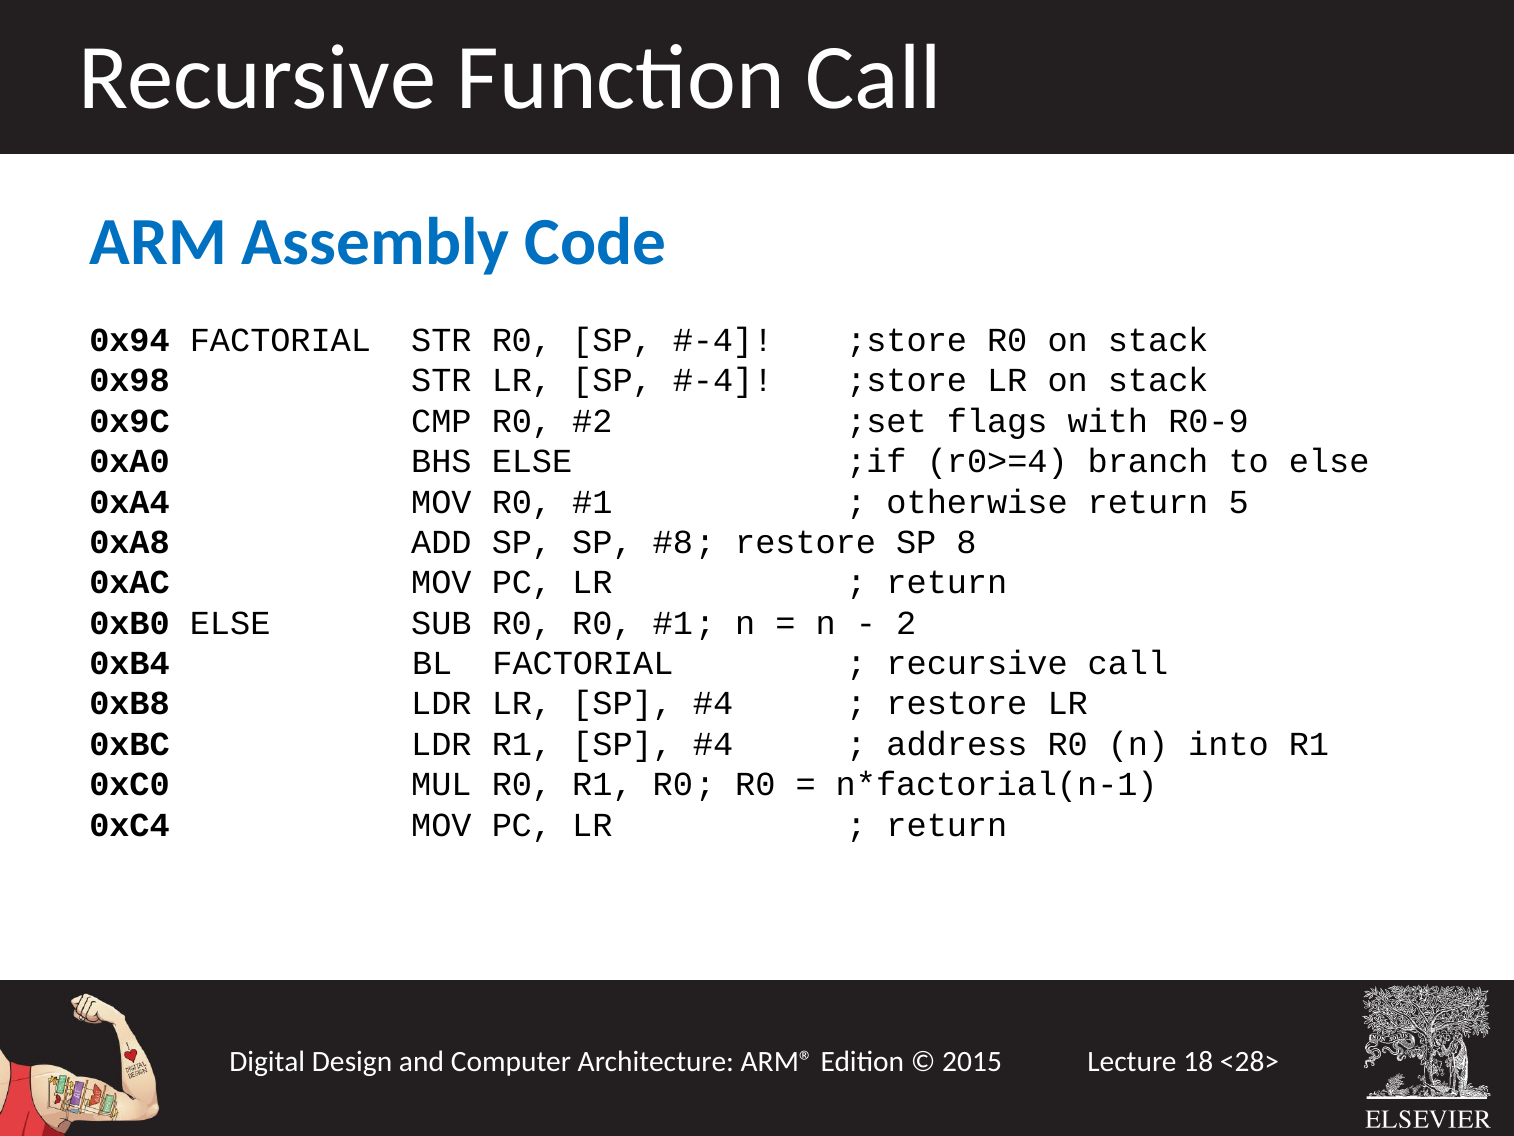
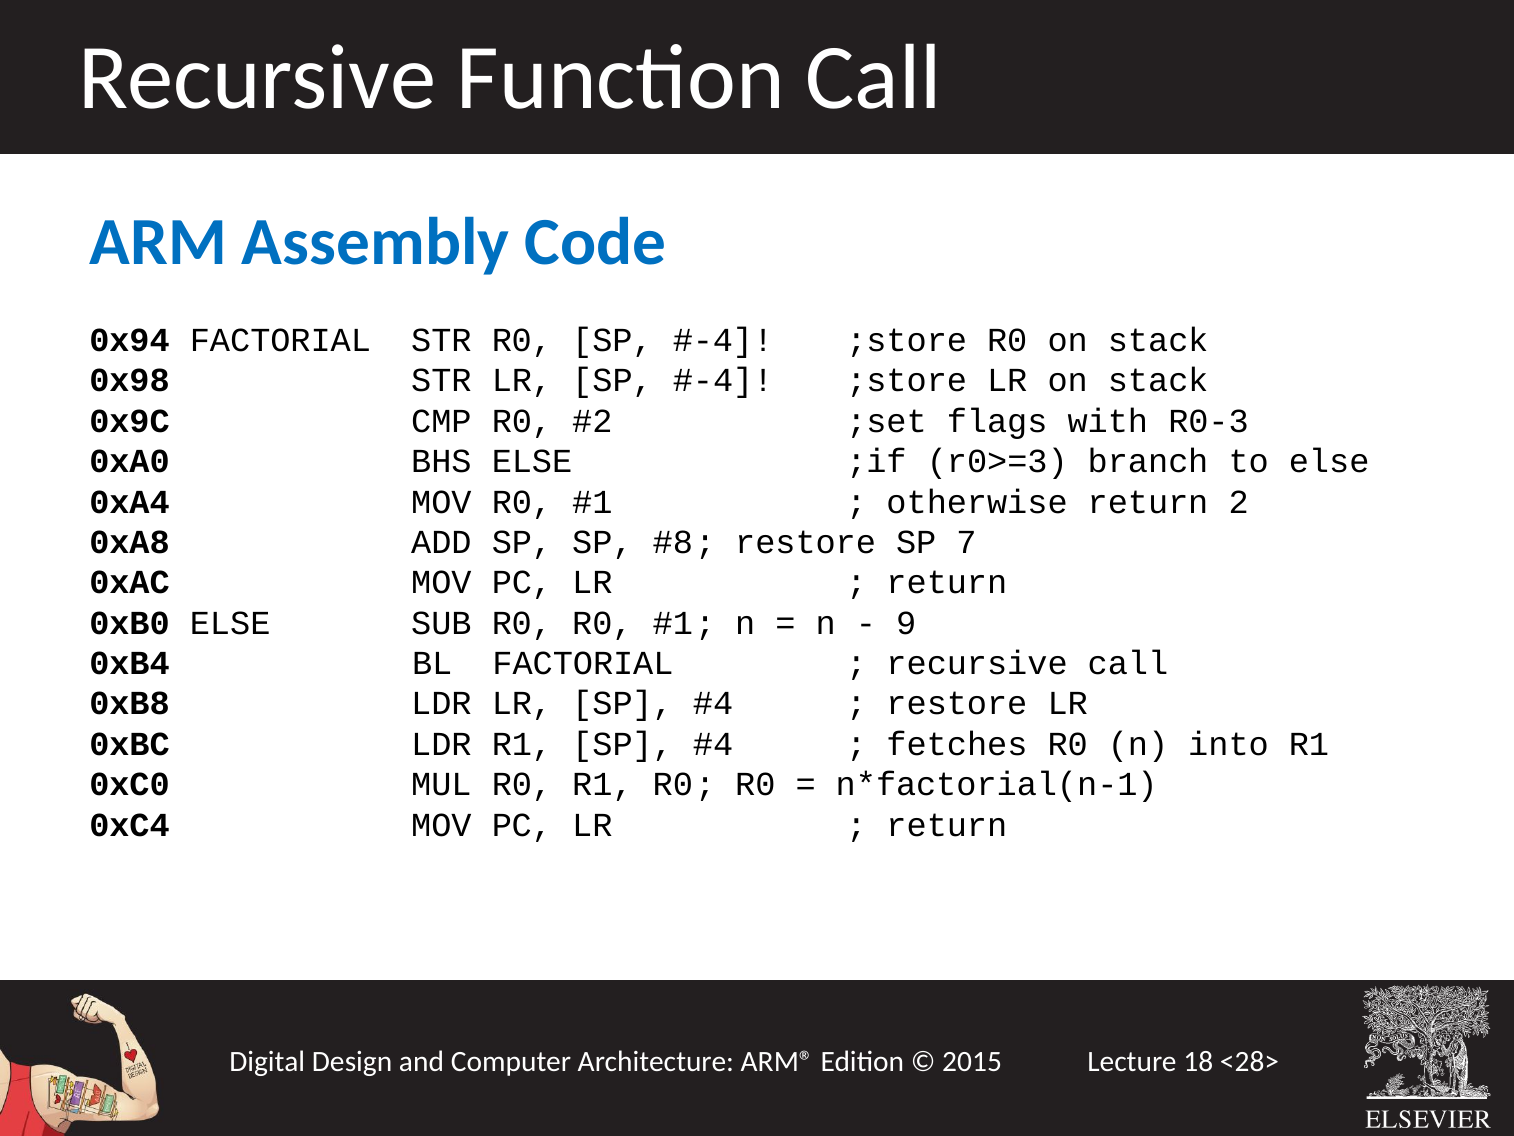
R0-9: R0-9 -> R0-3 (1209, 421)
r0>=4: r0>=4 -> r0>=3 (997, 461)
5: 5 -> 2 (1239, 502)
8: 8 -> 7 (967, 542)
2: 2 -> 9 (906, 623)
address: address -> fetches (957, 744)
